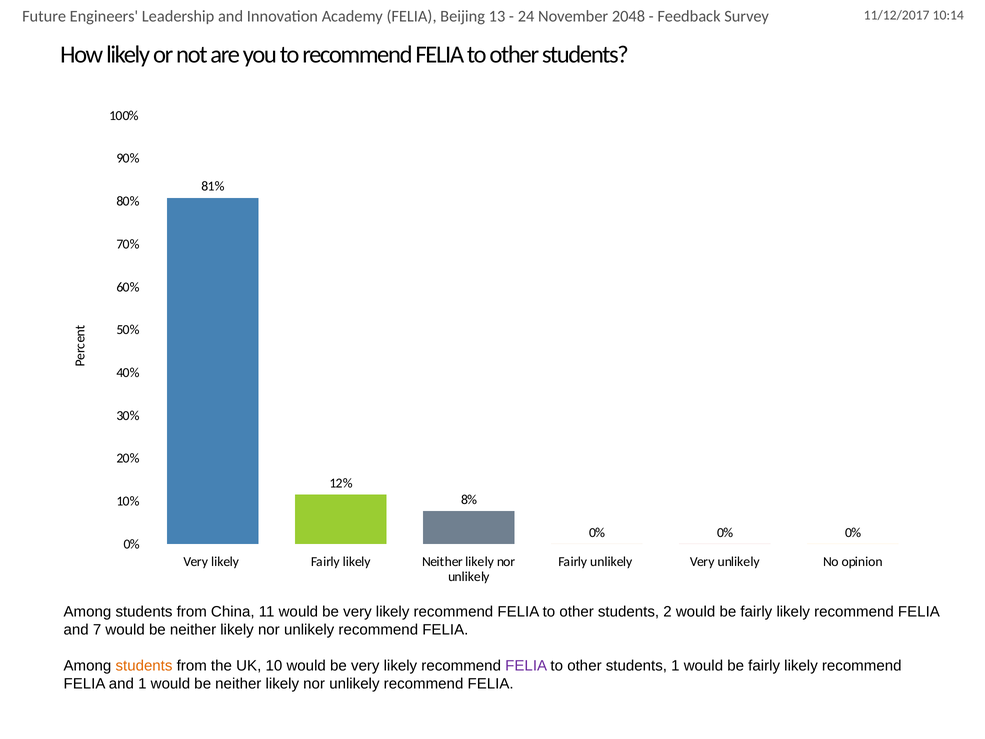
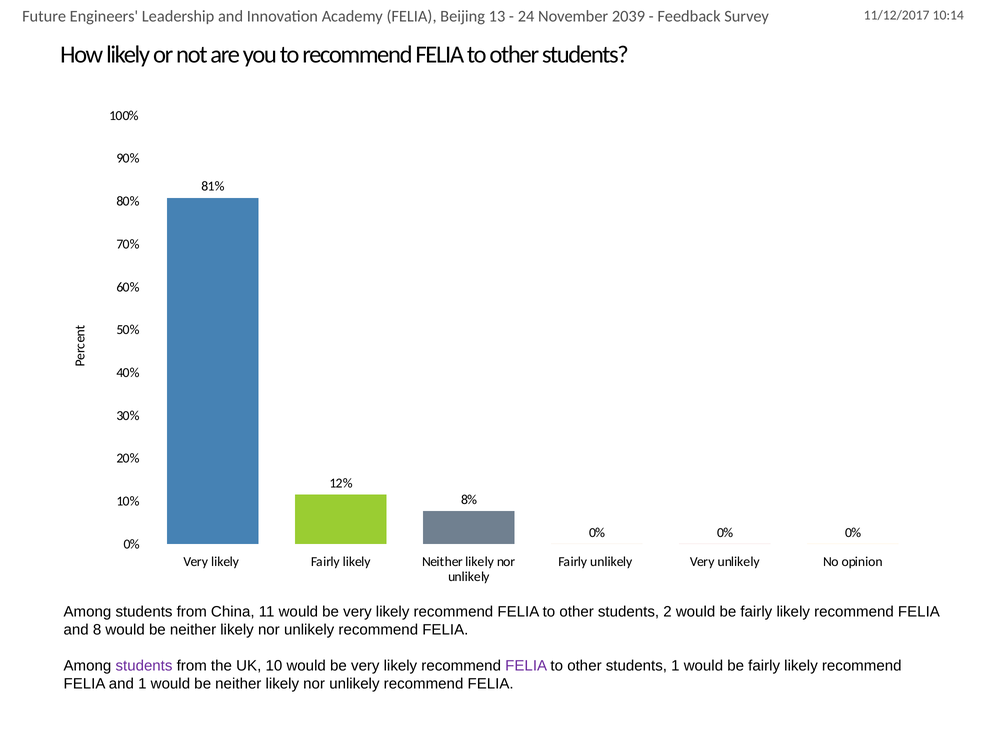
2048: 2048 -> 2039 (628, 16)
7: 7 -> 8 (97, 630)
students colour: orange -> purple (144, 666)
